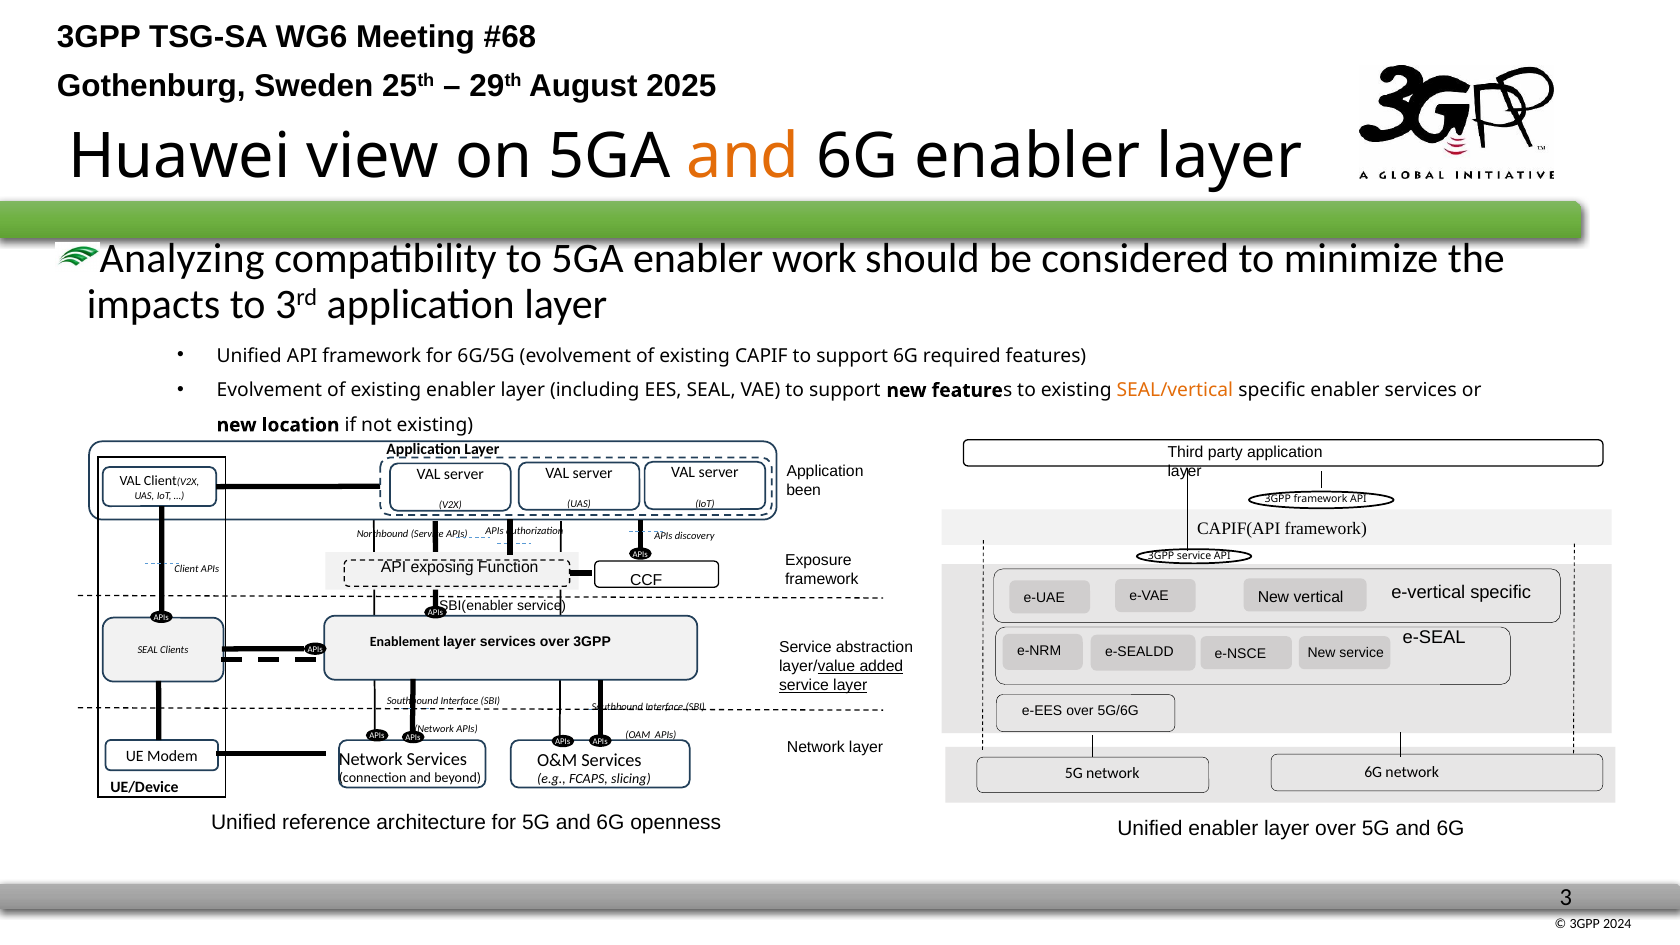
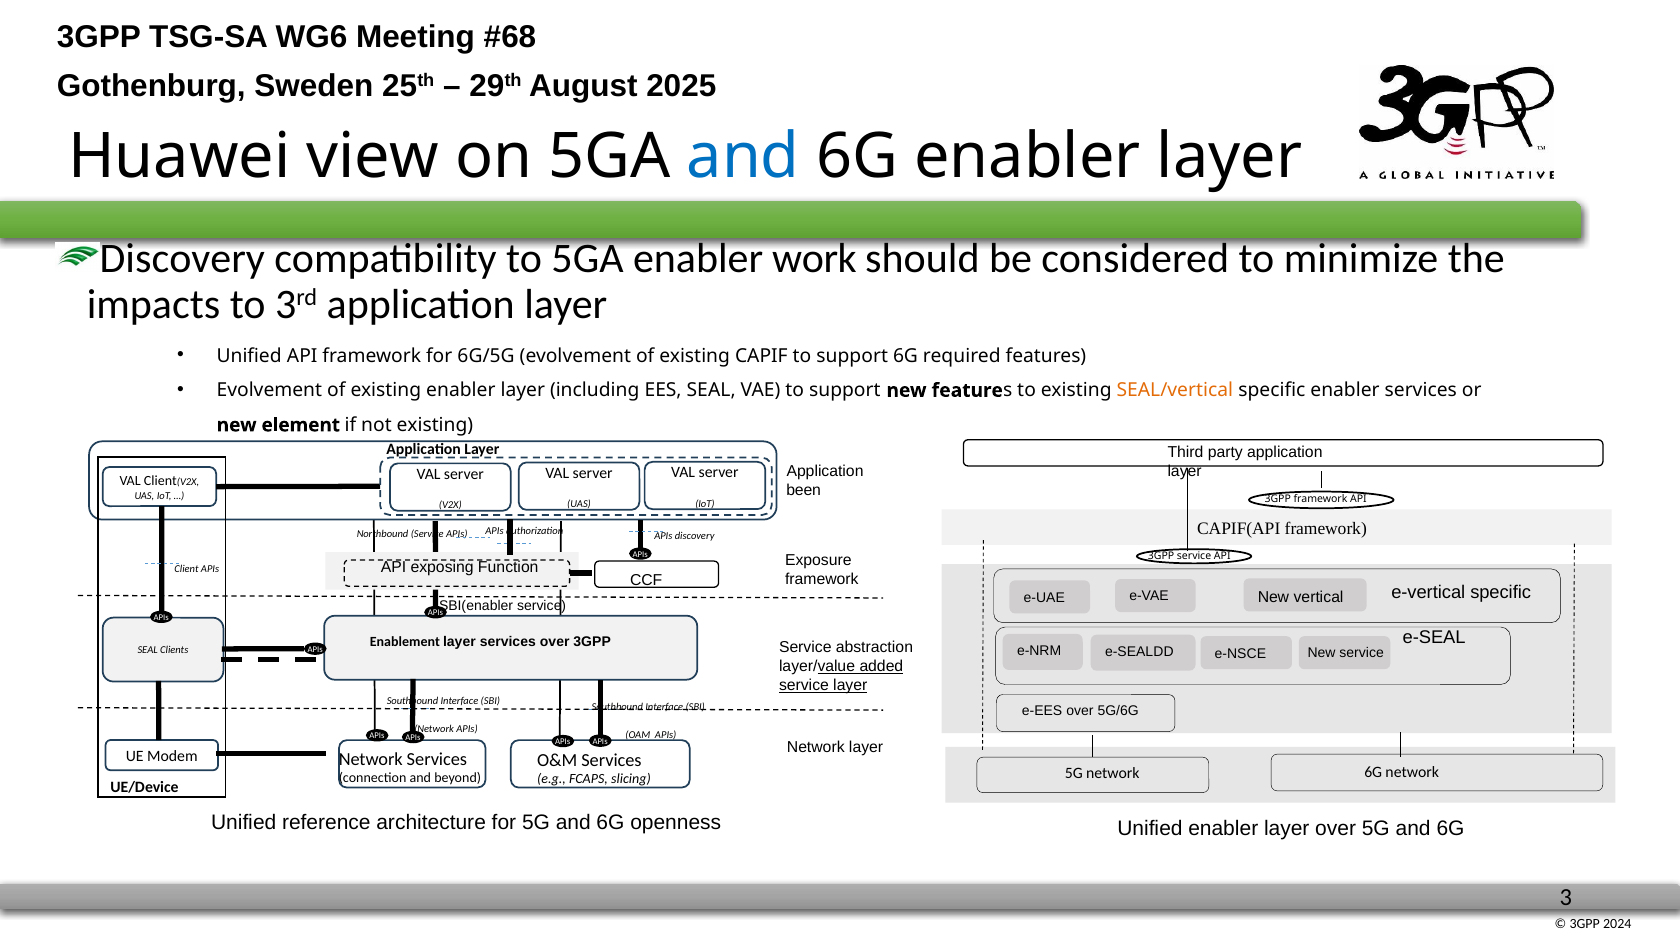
and colour: orange -> blue (743, 156)
Analyzing: Analyzing -> Discovery (182, 259)
location: location -> element (301, 425)
